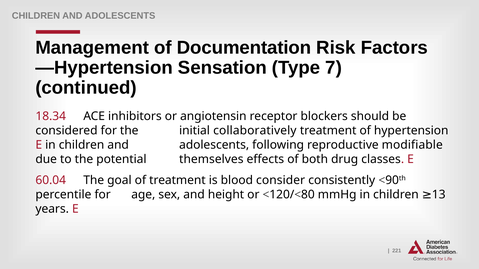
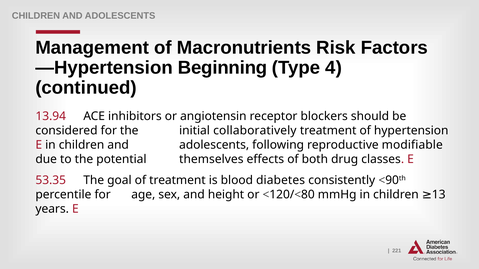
Documentation: Documentation -> Macronutrients (244, 48)
Sensation: Sensation -> Beginning (222, 68)
7: 7 -> 4 (334, 68)
18.34: 18.34 -> 13.94 (51, 116)
60.04: 60.04 -> 53.35 (51, 181)
consider: consider -> diabetes (281, 181)
